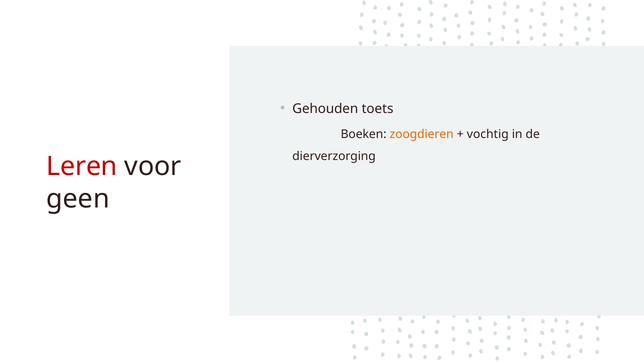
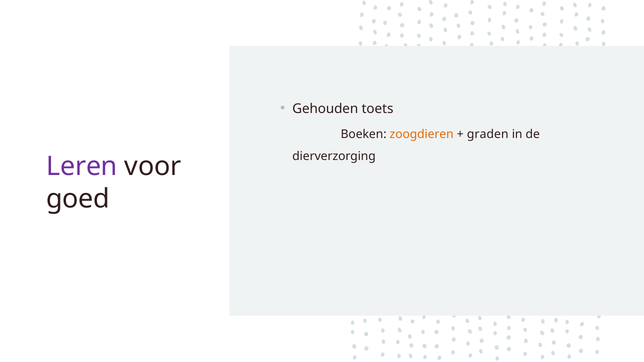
vochtig: vochtig -> graden (488, 135)
Leren colour: red -> purple (82, 167)
geen: geen -> goed (78, 199)
